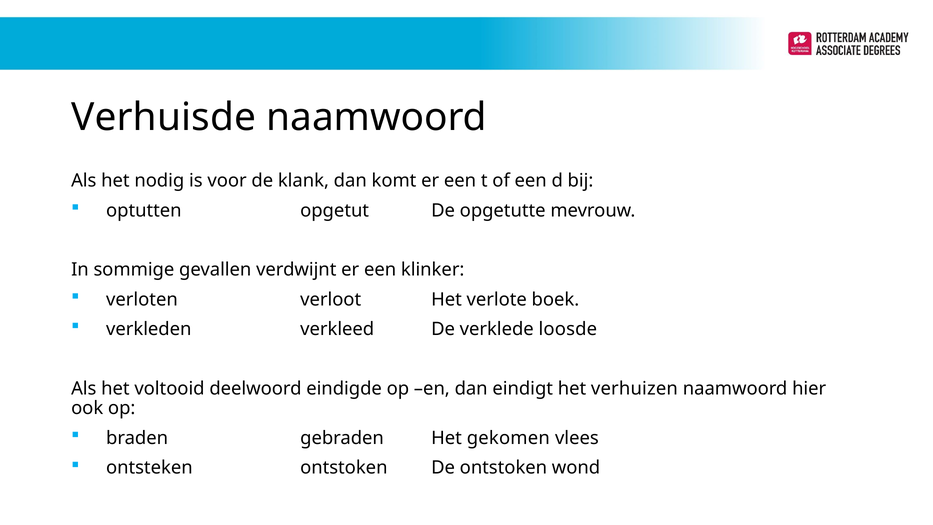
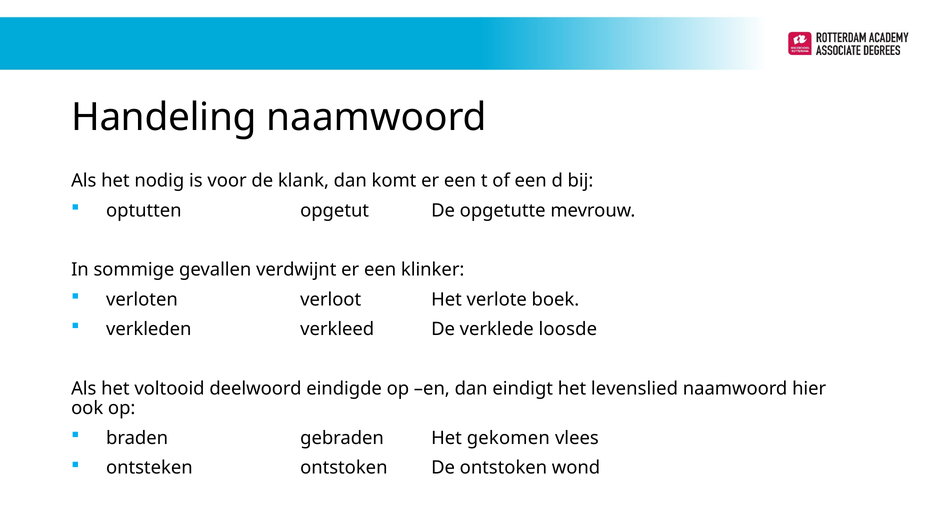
Verhuisde: Verhuisde -> Handeling (164, 117)
verhuizen: verhuizen -> levenslied (634, 388)
